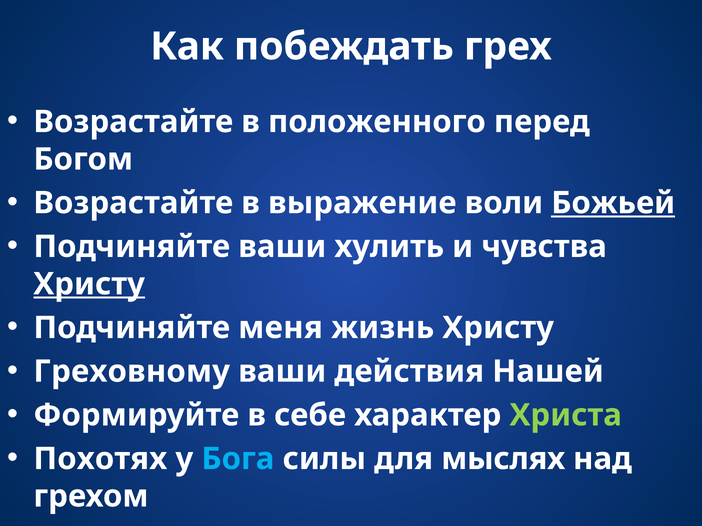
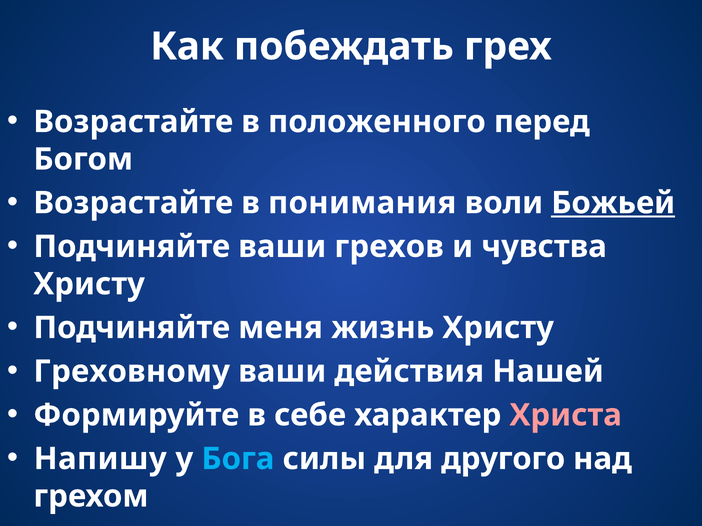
выражение: выражение -> понимания (362, 203)
хулить: хулить -> грехов (389, 247)
Христу underline: present -> none (89, 284)
Христа colour: light green -> pink (566, 415)
Похотях: Похотях -> Напишу (100, 459)
мыслях: мыслях -> другого (503, 459)
